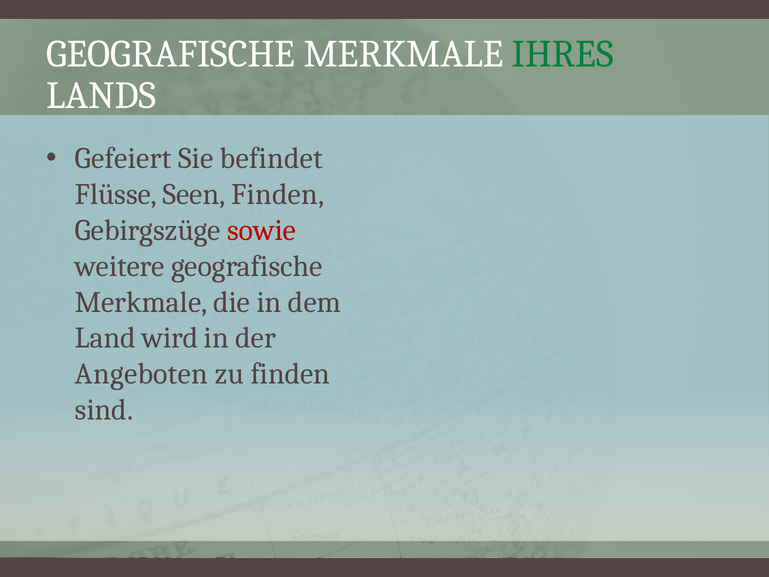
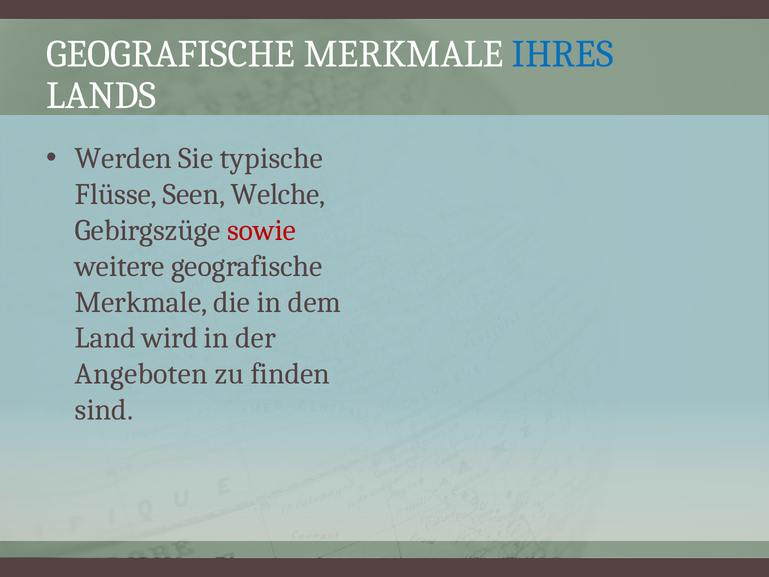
IHRES colour: green -> blue (563, 54)
Gefeiert: Gefeiert -> Werden (123, 158)
befindet: befindet -> typische (272, 158)
Seen Finden: Finden -> Welche (278, 194)
